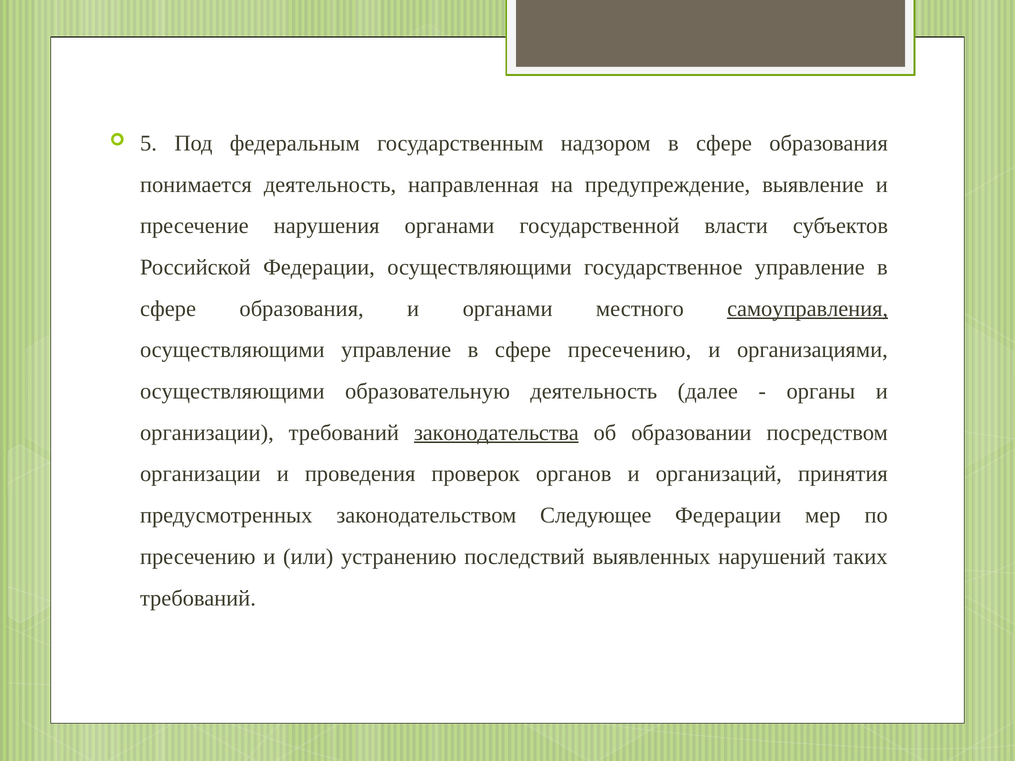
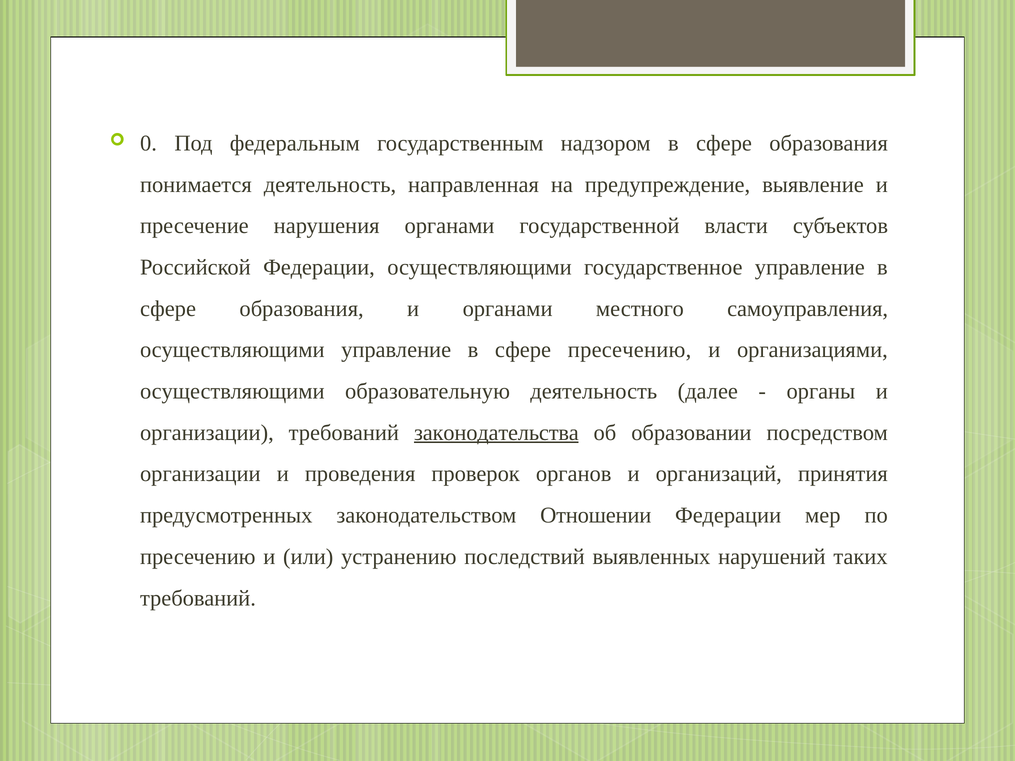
5: 5 -> 0 (149, 143)
самоуправления underline: present -> none (808, 309)
Следующее: Следующее -> Отношении (596, 516)
